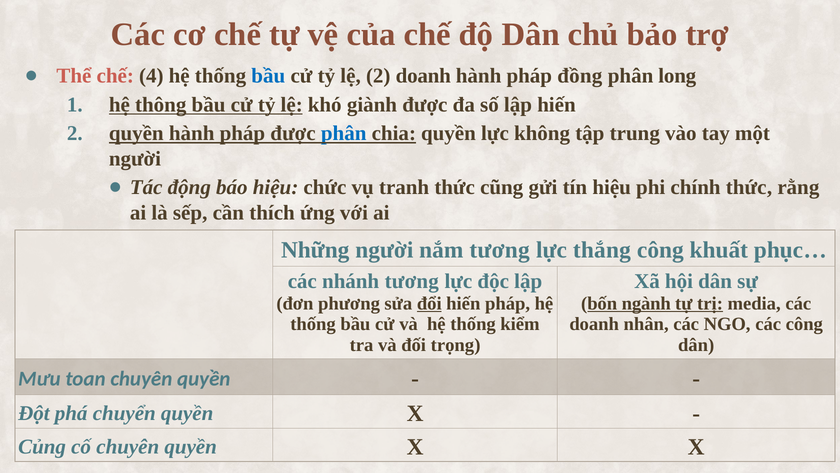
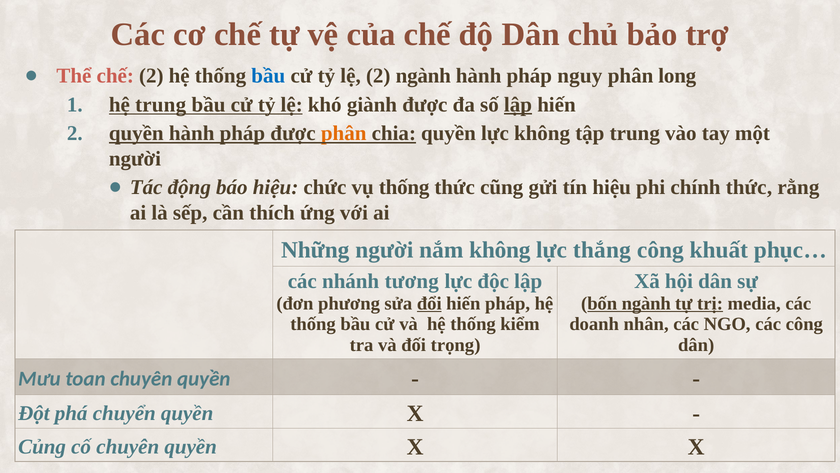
chế 4: 4 -> 2 (151, 76)
2 doanh: doanh -> ngành (423, 76)
đồng: đồng -> nguy (580, 76)
hệ thông: thông -> trung (161, 105)
lập underline: none -> present (518, 105)
phân colour: blue -> orange (344, 133)
vụ tranh: tranh -> thống (404, 187)
nắm tương: tương -> không (500, 250)
